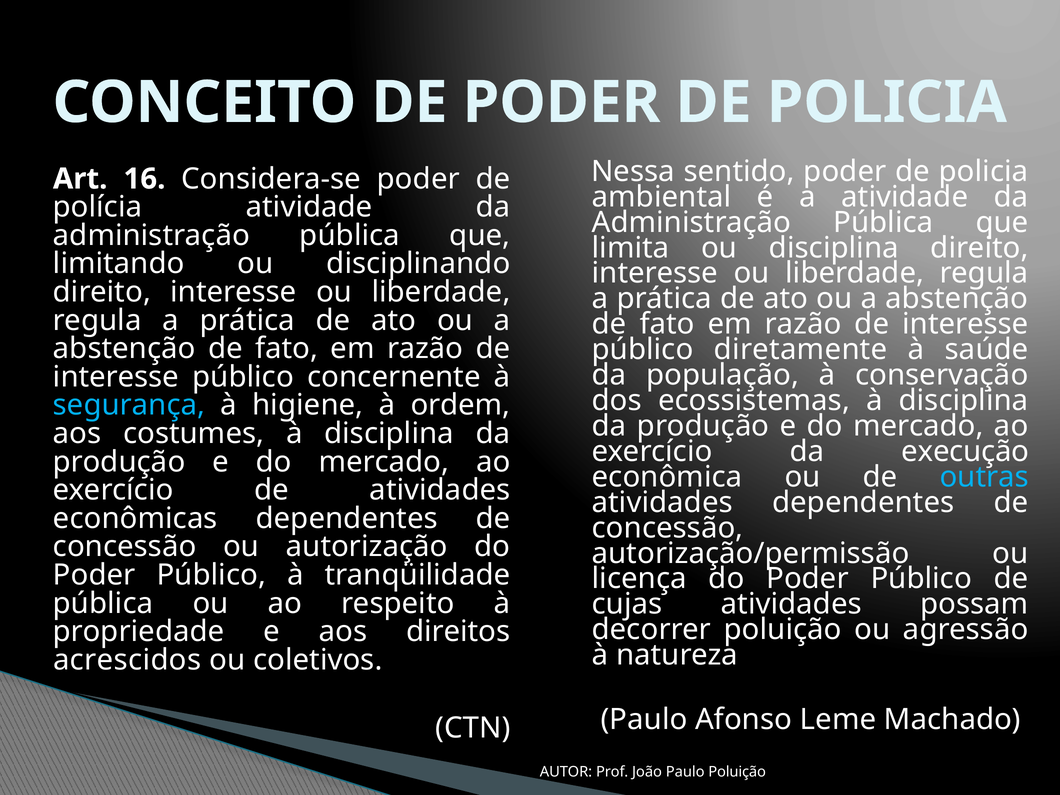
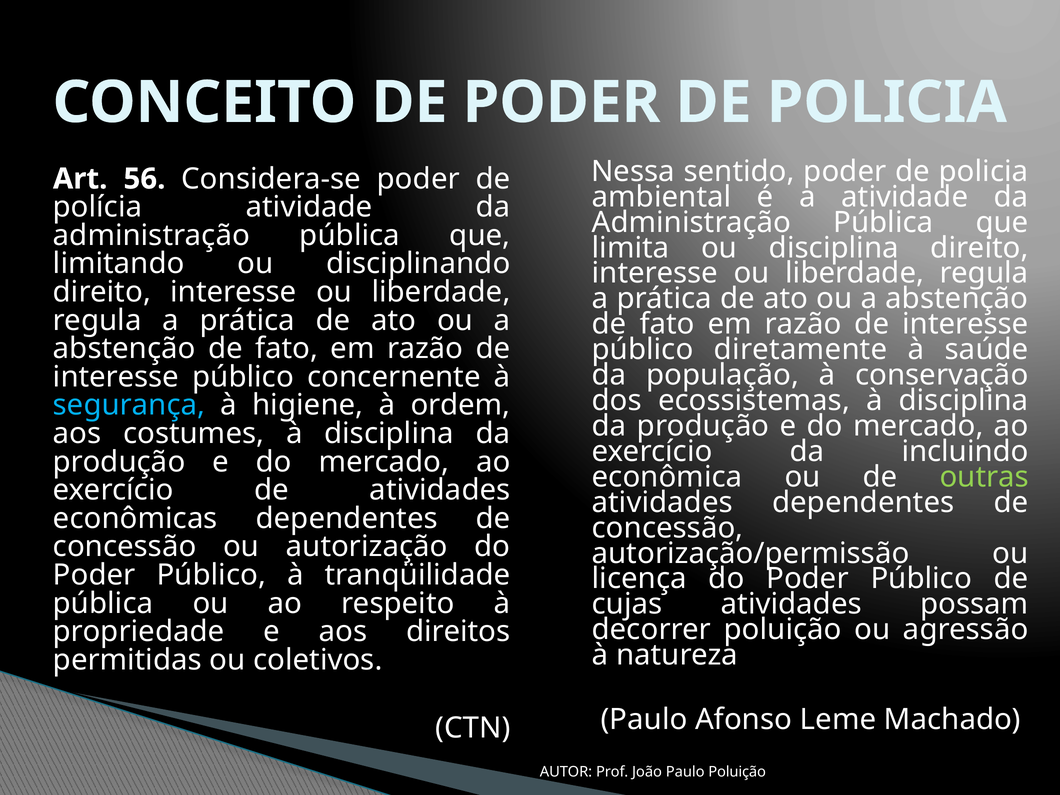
16: 16 -> 56 (144, 179)
execução: execução -> incluindo (965, 451)
outras colour: light blue -> light green (984, 477)
acrescidos: acrescidos -> permitidas (127, 660)
